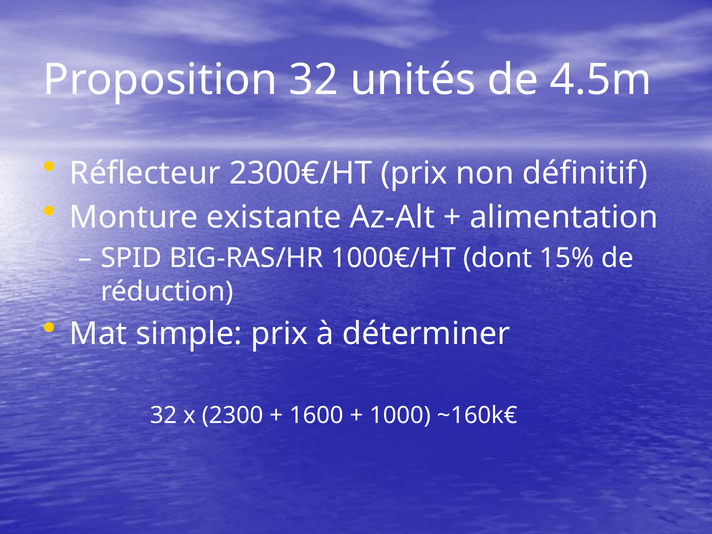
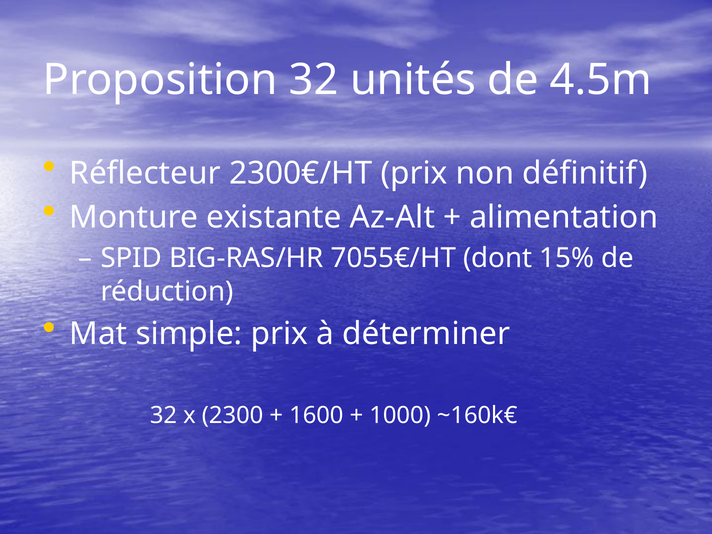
1000€/HT: 1000€/HT -> 7055€/HT (393, 258)
